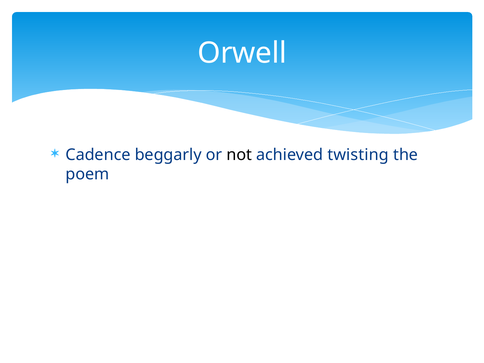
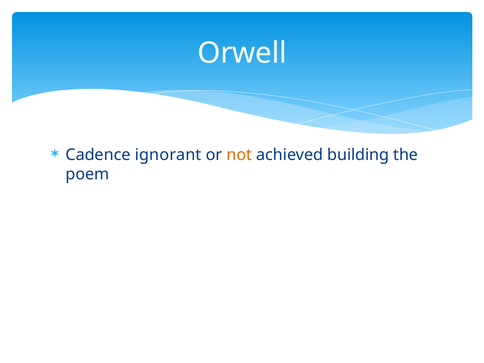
beggarly: beggarly -> ignorant (168, 155)
not colour: black -> orange (239, 155)
twisting: twisting -> building (358, 155)
